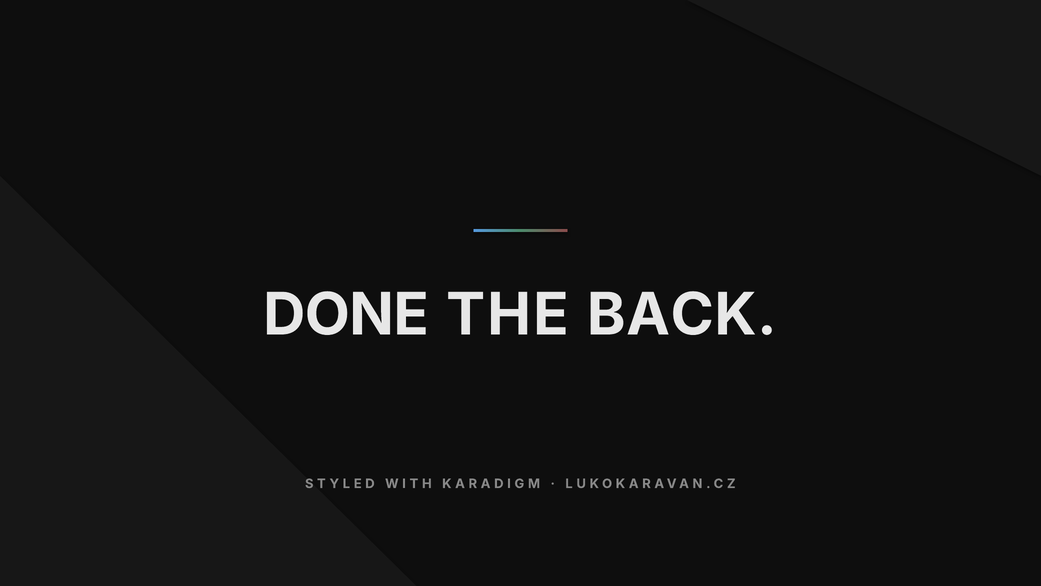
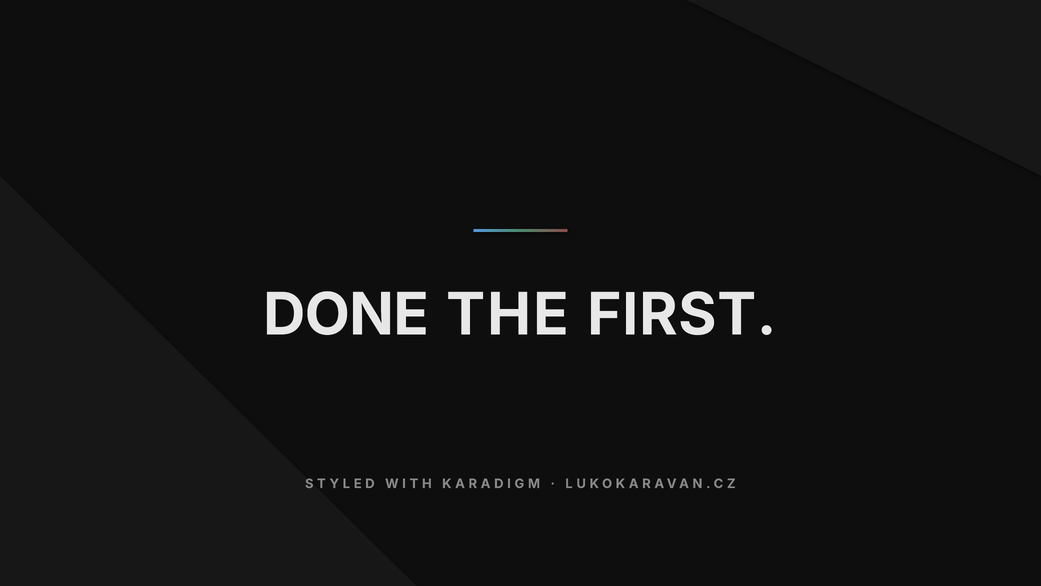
BACK: BACK -> FIRST (682, 315)
